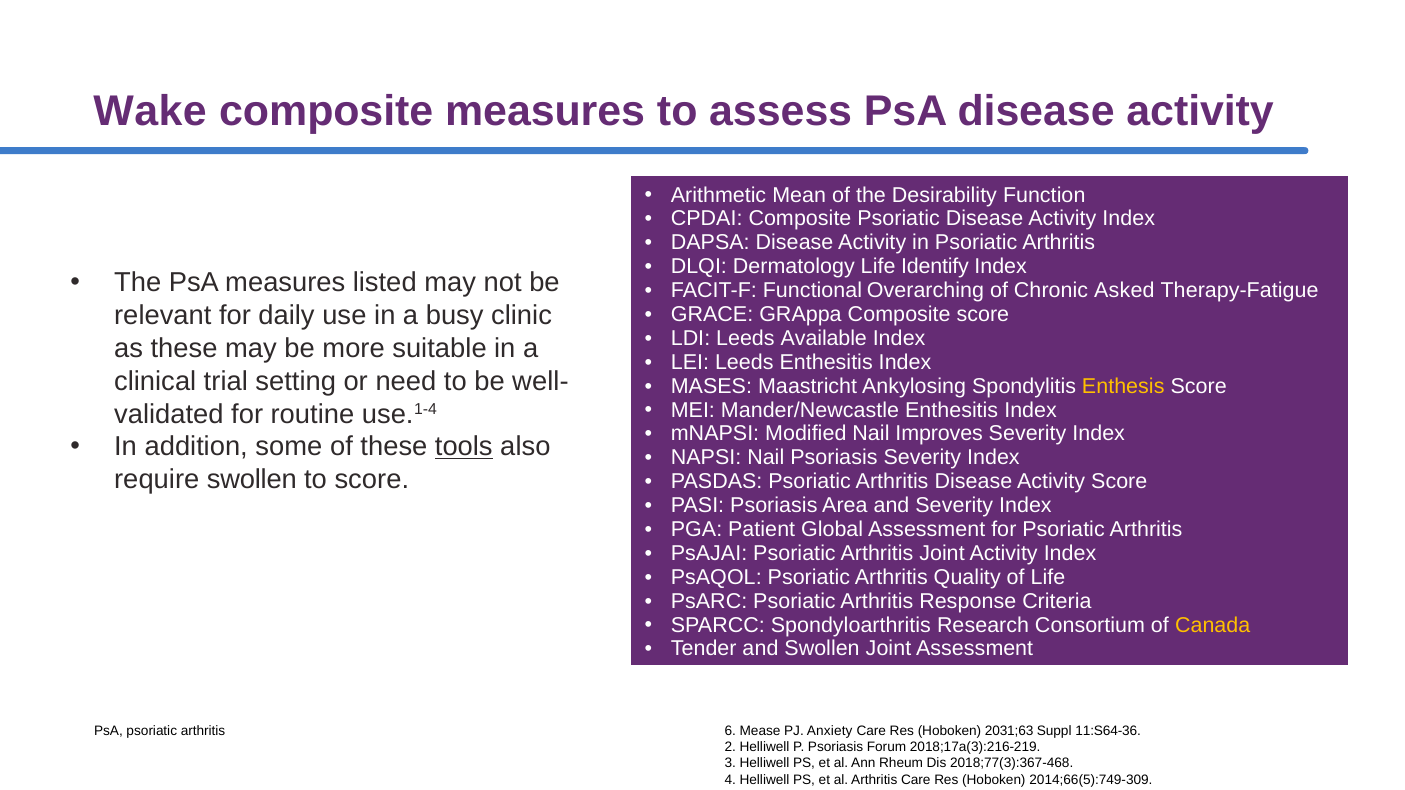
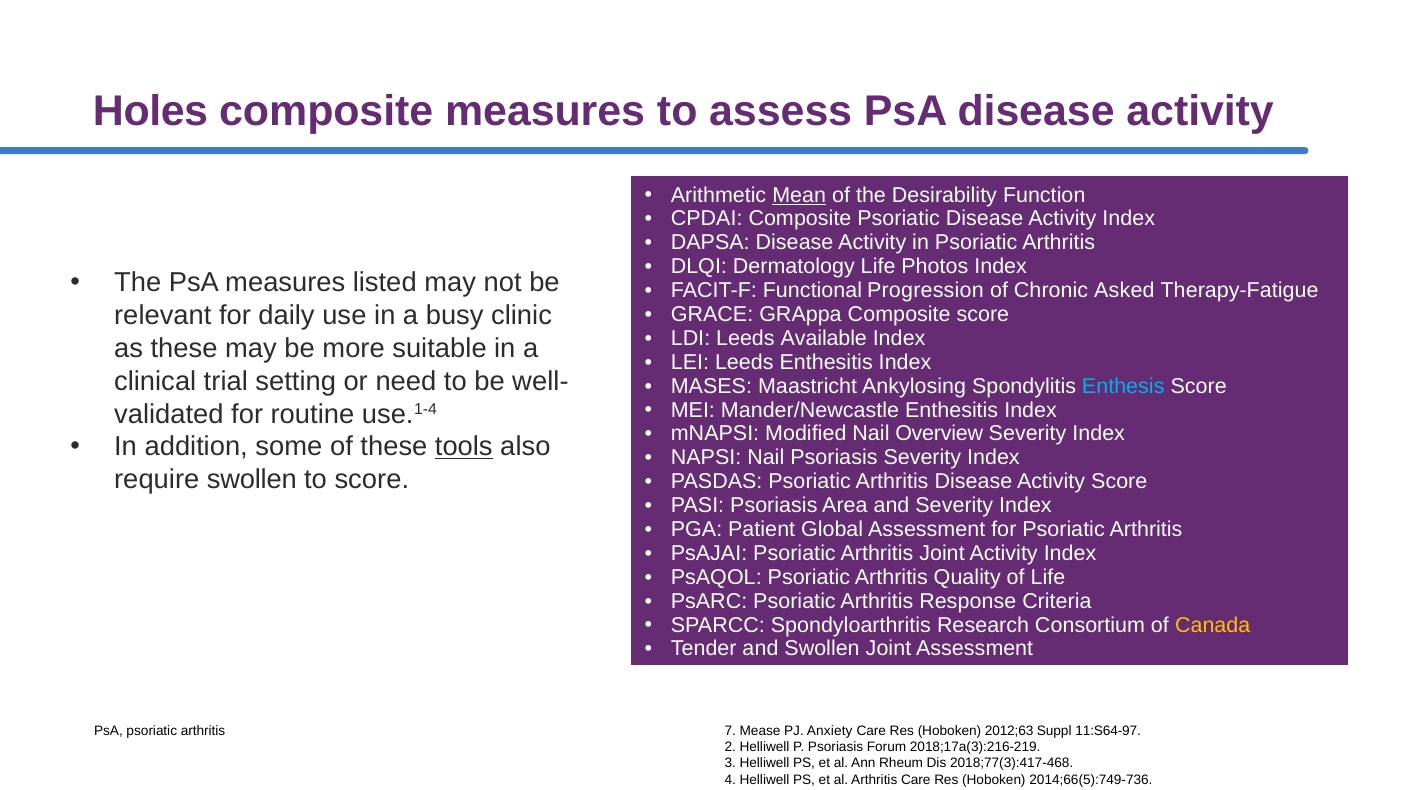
Wake: Wake -> Holes (151, 112)
Mean underline: none -> present (799, 195)
Identify: Identify -> Photos (935, 267)
Overarching: Overarching -> Progression (925, 291)
Enthesis colour: yellow -> light blue (1123, 386)
Improves: Improves -> Overview (939, 434)
6: 6 -> 7 (730, 731)
2031;63: 2031;63 -> 2012;63 (1009, 731)
11:S64-36: 11:S64-36 -> 11:S64-97 (1108, 731)
2018;77(3):367-468: 2018;77(3):367-468 -> 2018;77(3):417-468 (1012, 764)
2014;66(5):749-309: 2014;66(5):749-309 -> 2014;66(5):749-736 (1091, 780)
